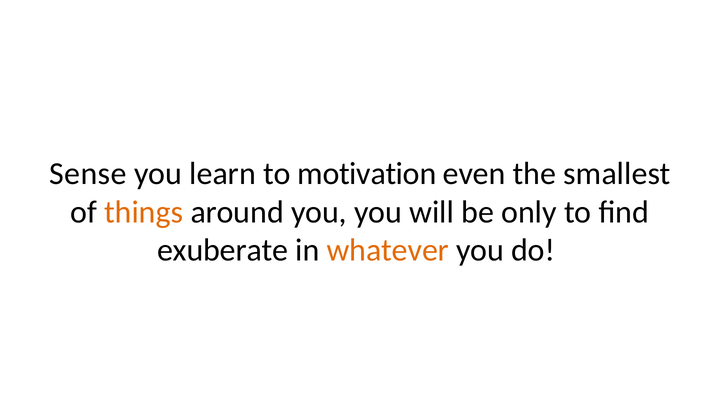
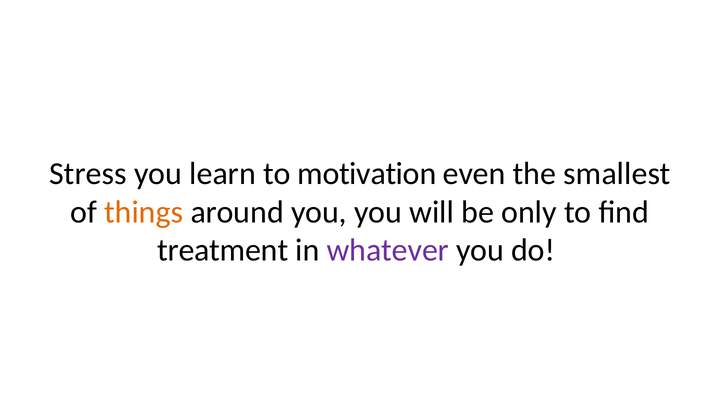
Sense: Sense -> Stress (88, 174)
exuberate: exuberate -> treatment (223, 250)
whatever colour: orange -> purple (388, 250)
